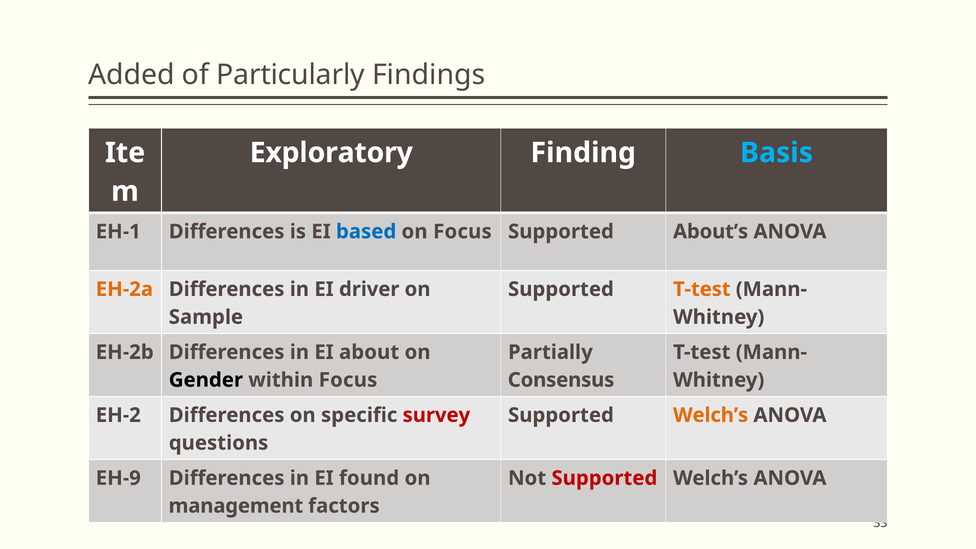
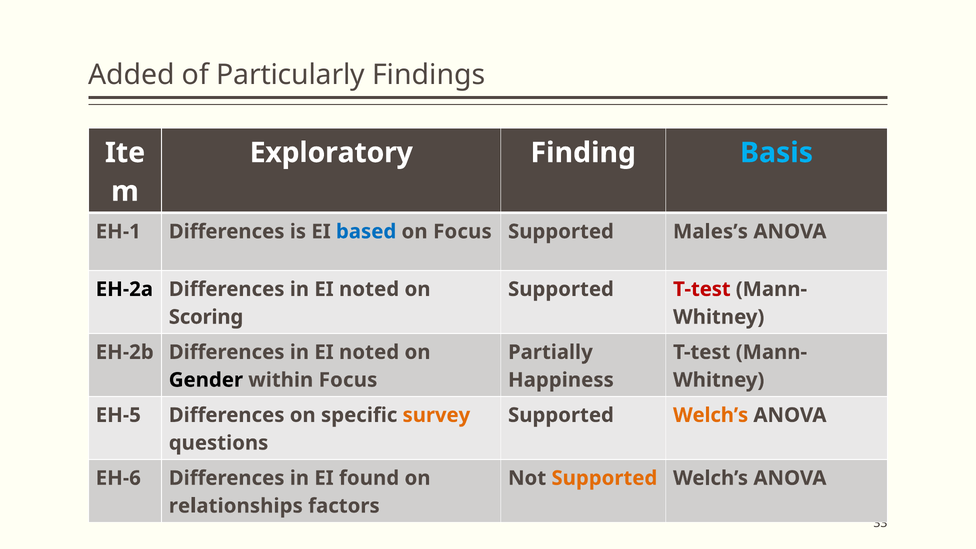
About’s: About’s -> Males’s (710, 232)
EH-2a colour: orange -> black (124, 289)
driver: driver -> noted (369, 289)
T-test colour: orange -> red (702, 289)
Sample: Sample -> Scoring (206, 317)
about: about -> noted (369, 352)
Consensus: Consensus -> Happiness (561, 380)
EH-2: EH-2 -> EH-5 (118, 415)
survey colour: red -> orange (436, 415)
EH-9: EH-9 -> EH-6 (118, 478)
Supported colour: red -> orange (604, 478)
management: management -> relationships (236, 506)
